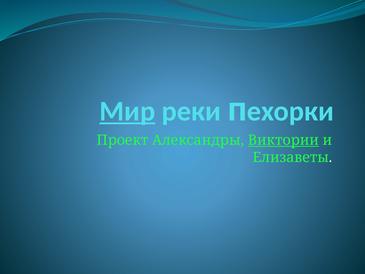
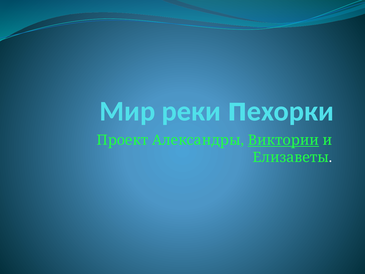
Мир underline: present -> none (127, 111)
